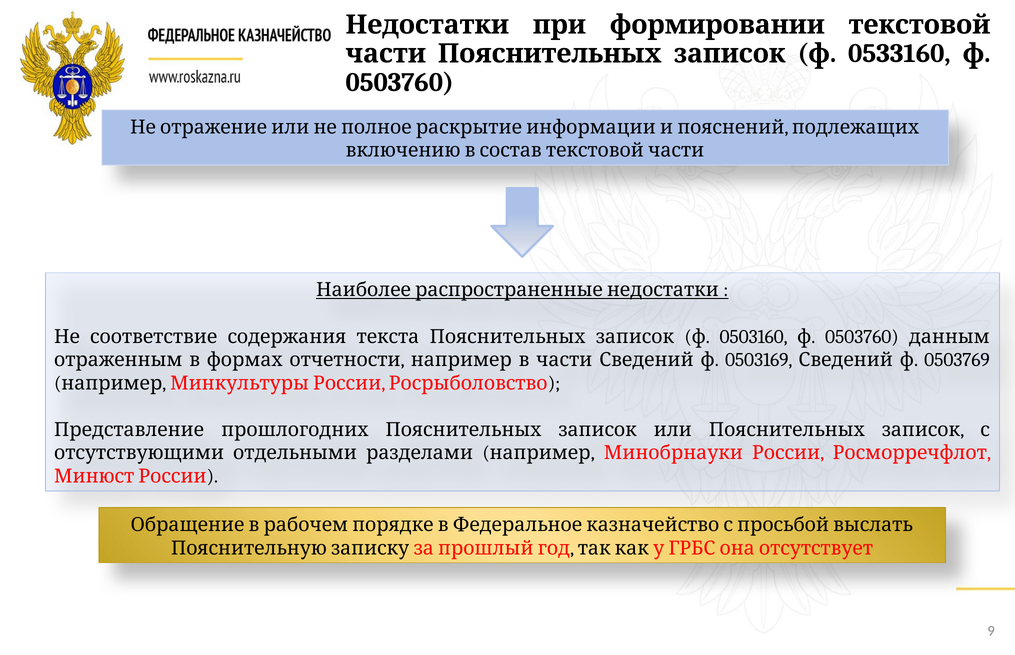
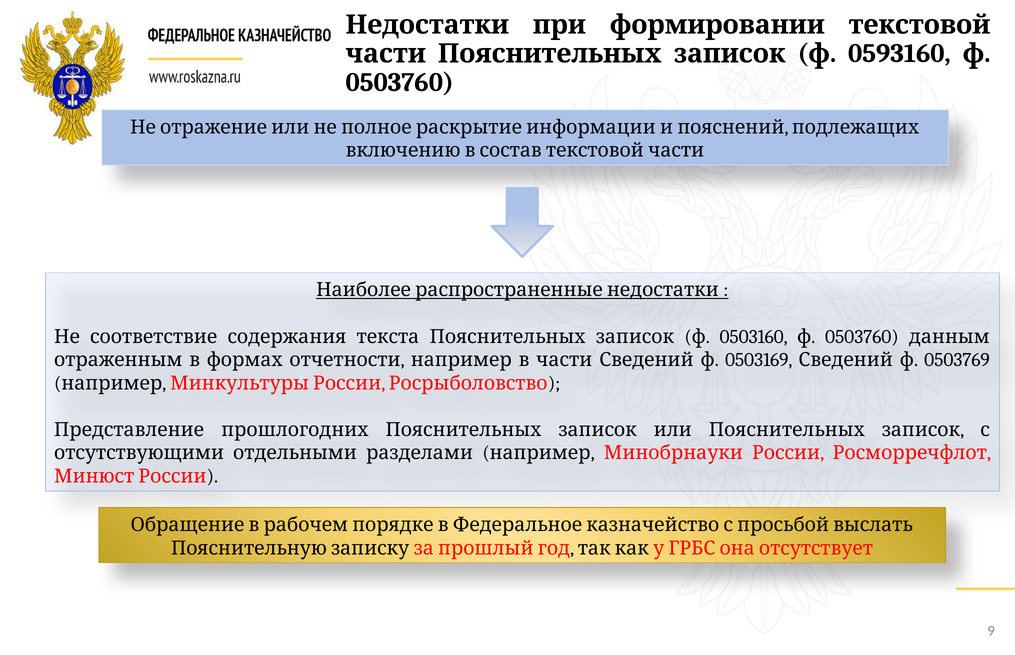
0533160: 0533160 -> 0593160 (899, 54)
